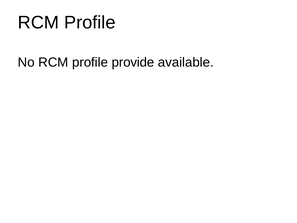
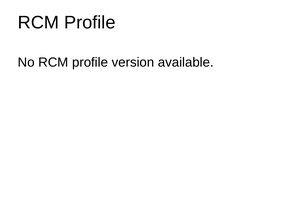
provide: provide -> version (133, 62)
